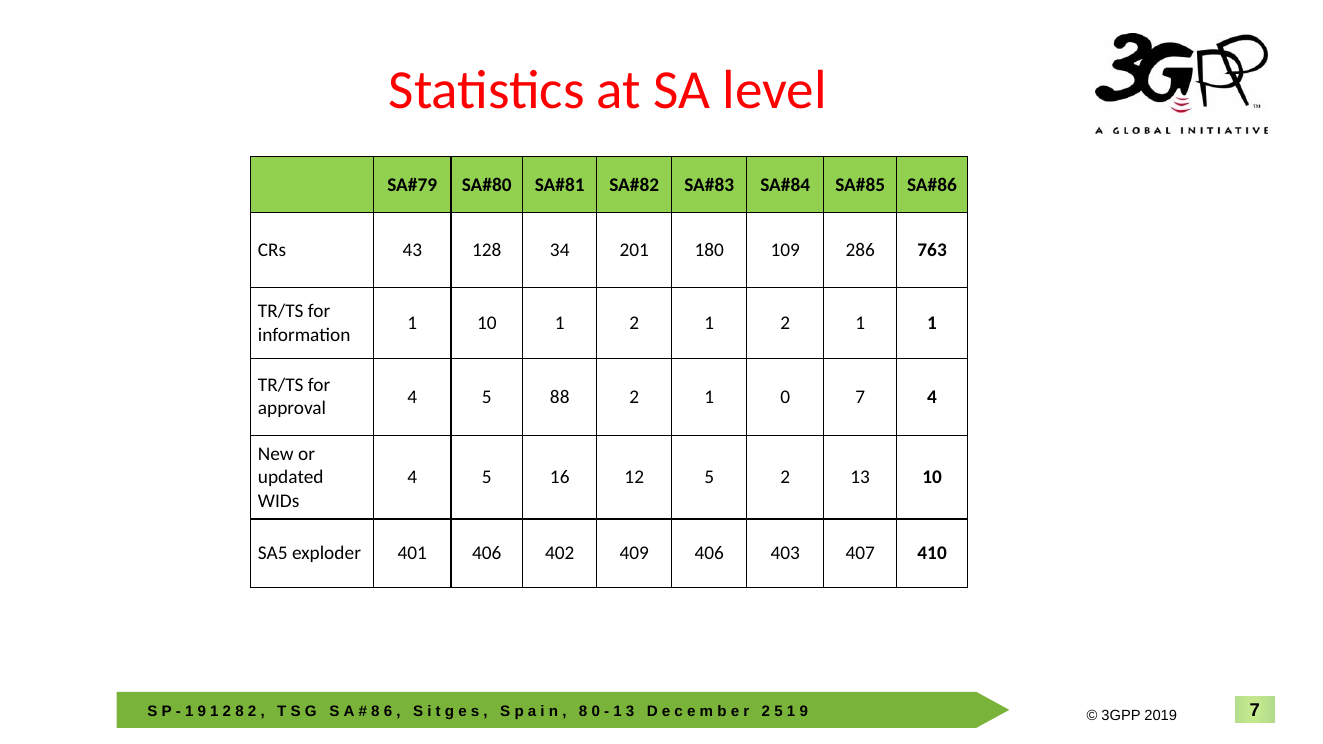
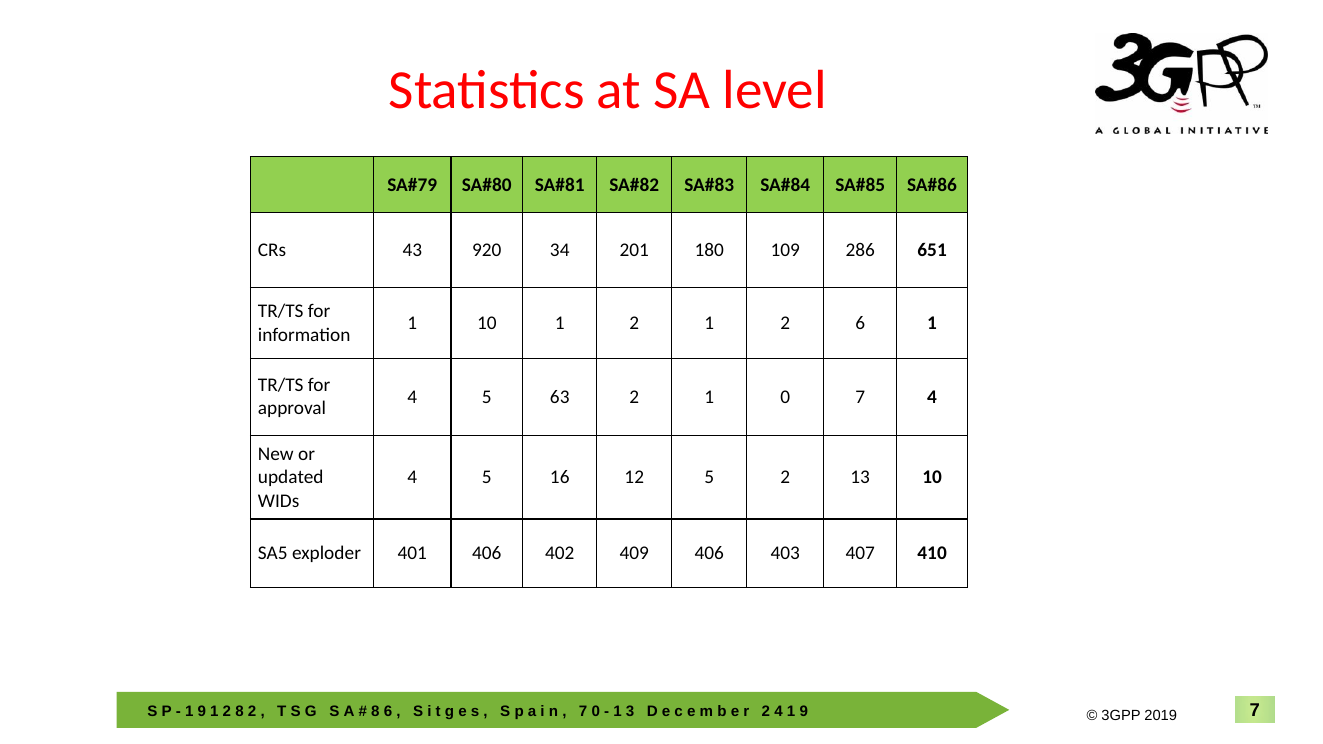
128: 128 -> 920 (487, 250)
763: 763 -> 651 (932, 250)
2 1 2 1: 1 -> 6 (860, 323)
88: 88 -> 63 (560, 397)
8: 8 -> 7 (583, 712)
2 5: 5 -> 4 (778, 712)
